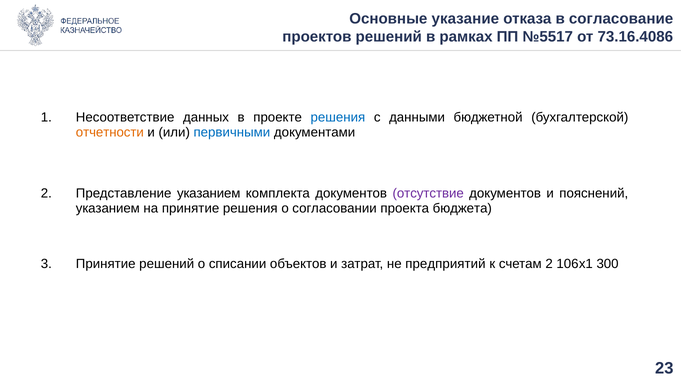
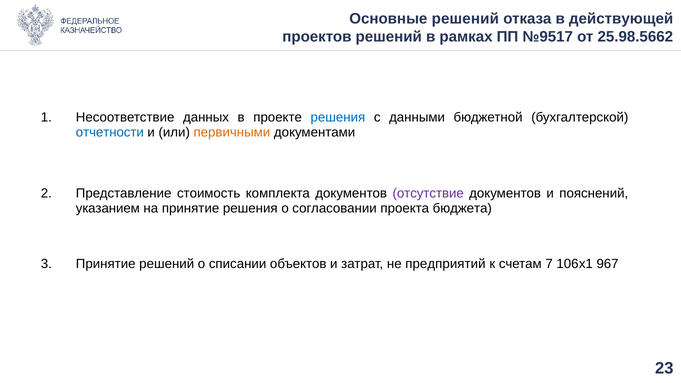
Основные указание: указание -> решений (465, 19)
согласование: согласование -> действующей (621, 19)
№5517: №5517 -> №9517 (548, 37)
73.16.4086: 73.16.4086 -> 25.98.5662 (635, 37)
отчетности colour: orange -> blue (110, 132)
первичными colour: blue -> orange (232, 132)
Представление указанием: указанием -> стоимость (209, 193)
счетам 2: 2 -> 7 (549, 264)
300: 300 -> 967 (608, 264)
